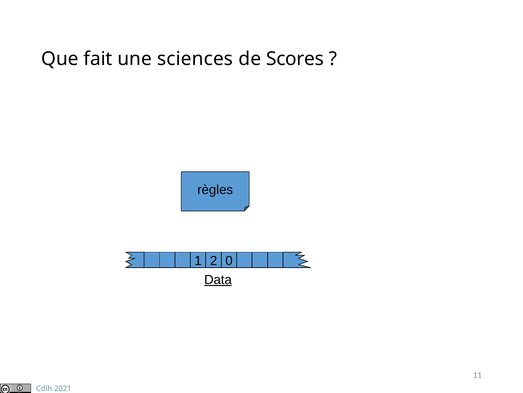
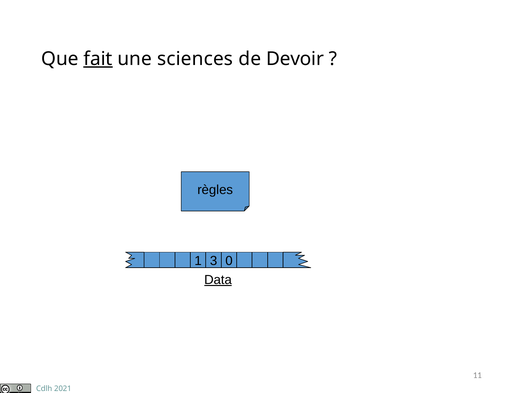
fait underline: none -> present (98, 59)
Scores: Scores -> Devoir (295, 59)
2: 2 -> 3 (214, 260)
